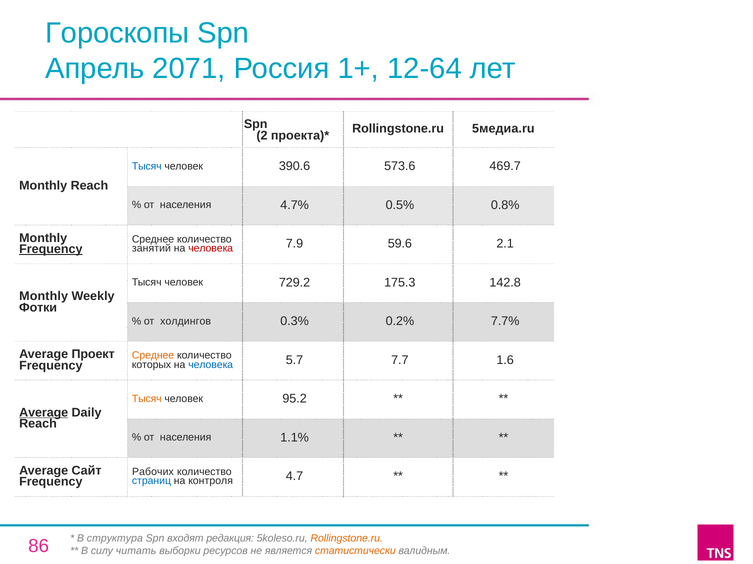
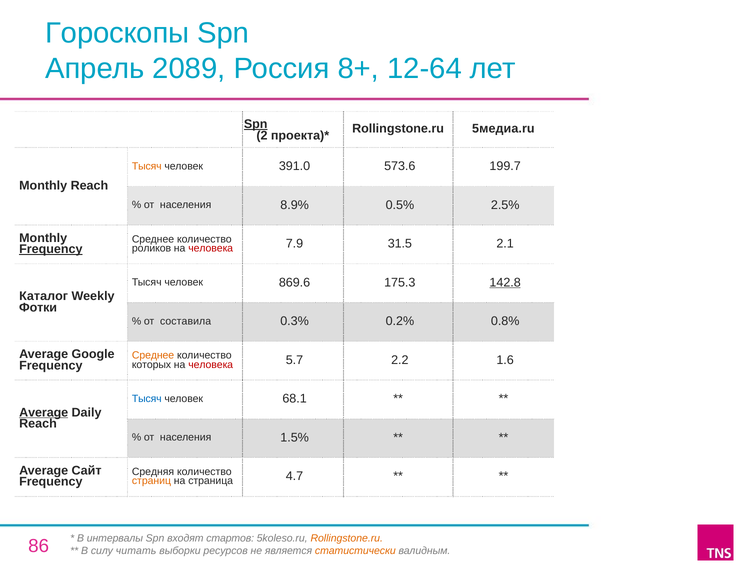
2071: 2071 -> 2089 (189, 69)
1+: 1+ -> 8+ (358, 69)
Spn underline: none -> present (256, 124)
Тысяч colour: blue -> orange (147, 166)
390.6: 390.6 -> 391.0 (295, 166)
469.7: 469.7 -> 199.7 (505, 166)
4.7%: 4.7% -> 8.9% (295, 205)
0.8%: 0.8% -> 2.5% (505, 205)
занятий: занятий -> роликов (151, 249)
59.6: 59.6 -> 31.5 (400, 244)
729.2: 729.2 -> 869.6 (295, 283)
142.8 underline: none -> present (505, 283)
Monthly: Monthly -> Каталог (44, 297)
холдингов: холдингов -> составила (186, 322)
7.7%: 7.7% -> 0.8% (505, 322)
Проект: Проект -> Google (93, 355)
человека colour: blue -> red (211, 365)
7.7: 7.7 -> 2.2 (400, 360)
Тысяч colour: orange -> blue (147, 399)
95.2: 95.2 -> 68.1 (295, 399)
1.1%: 1.1% -> 1.5% (295, 438)
Рабочих: Рабочих -> Средняя (153, 472)
страниц colour: blue -> orange (151, 482)
контроля: контроля -> страница (211, 482)
структура: структура -> интервалы (115, 539)
редакция: редакция -> стартов (230, 539)
